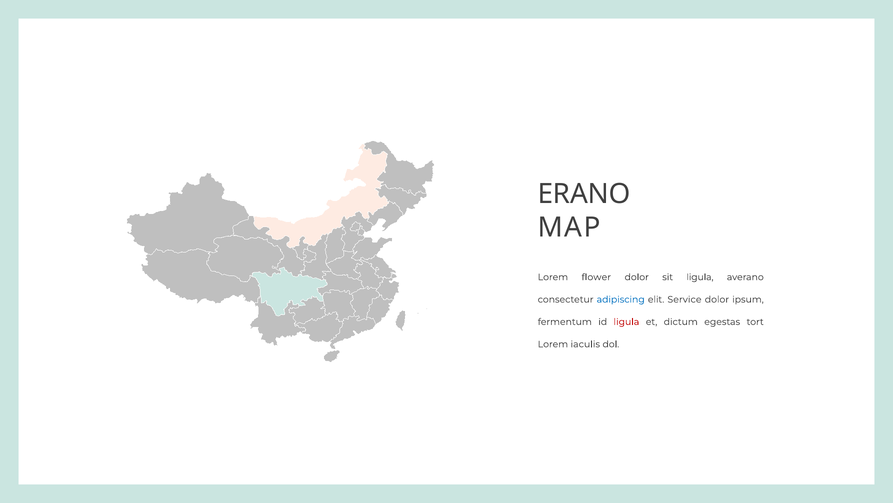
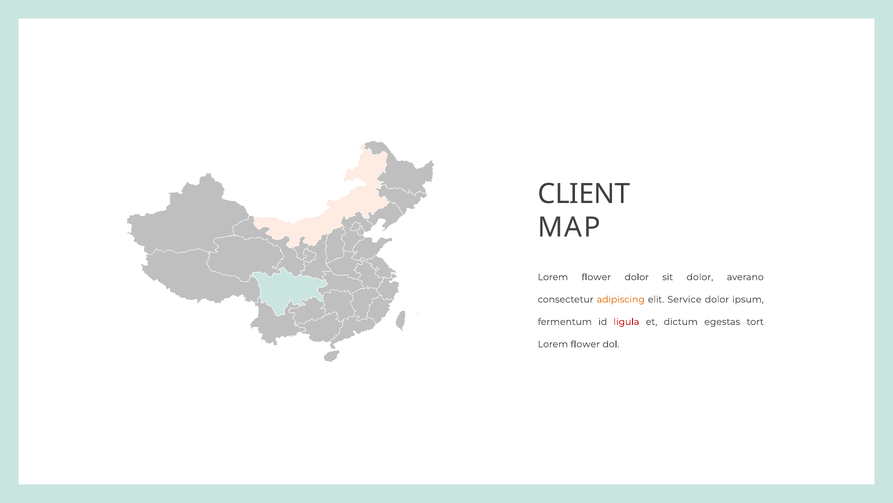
ERANO: ERANO -> CLIENT (584, 194)
sit ligula: ligula -> dolor (700, 277)
adipiscing colour: blue -> orange (621, 299)
iaculis: iaculis -> flower (585, 344)
